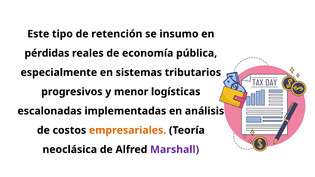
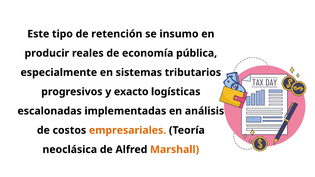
pérdidas: pérdidas -> producir (47, 53)
menor: menor -> exacto (131, 92)
Marshall colour: purple -> orange (175, 150)
